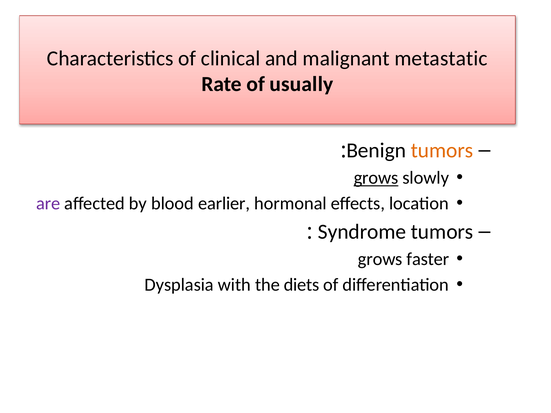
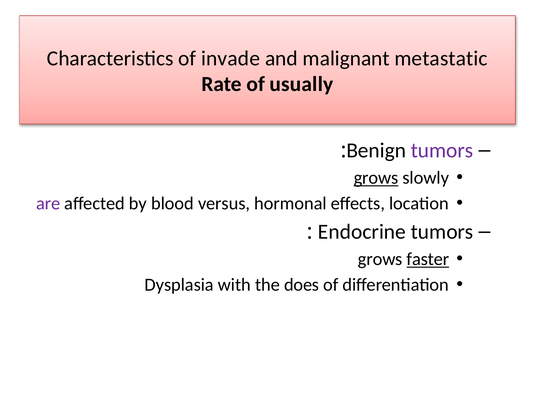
clinical: clinical -> invade (231, 59)
tumors colour: orange -> purple (442, 151)
earlier: earlier -> versus (224, 204)
Syndrome: Syndrome -> Endocrine (362, 232)
faster underline: none -> present (428, 259)
diets: diets -> does (302, 285)
